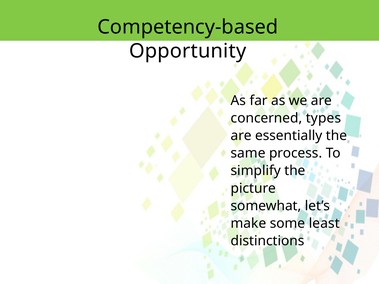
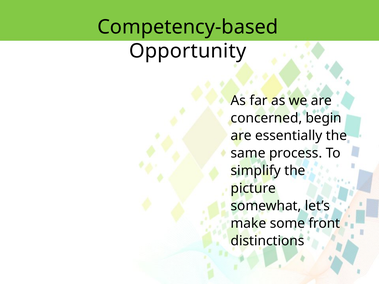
types: types -> begin (324, 118)
least: least -> front (324, 224)
